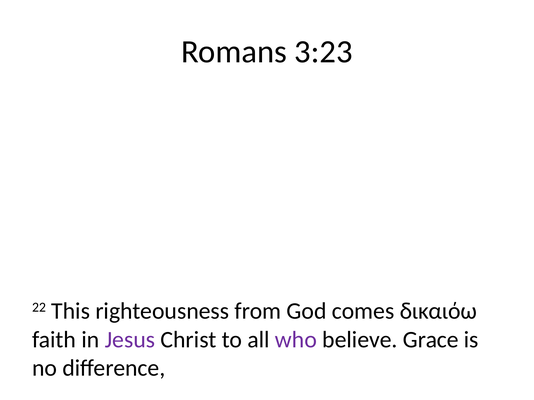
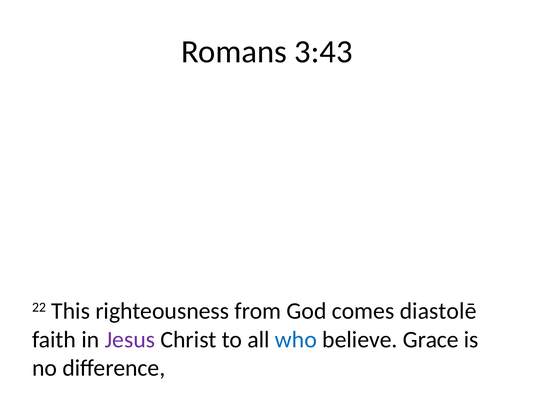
3:23: 3:23 -> 3:43 (323, 52)
δικαιόω: δικαιόω -> diastolē (438, 311)
who colour: purple -> blue (296, 340)
